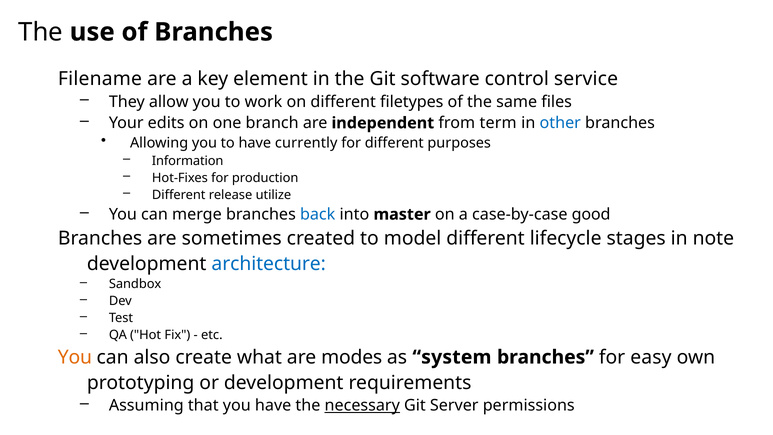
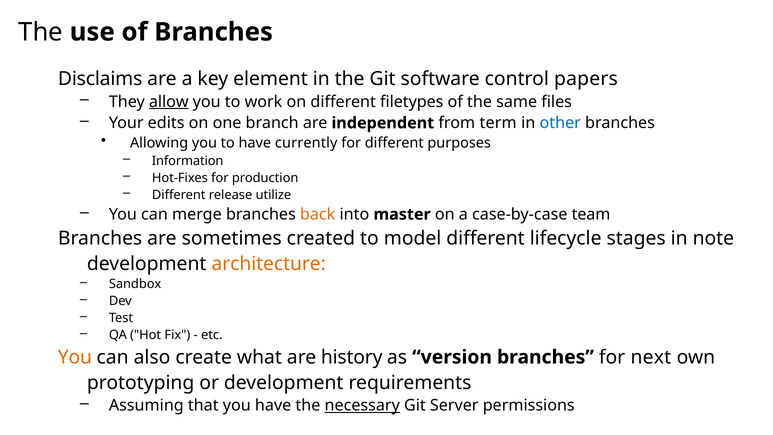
Filename: Filename -> Disclaims (100, 79)
service: service -> papers (586, 79)
allow underline: none -> present (169, 102)
back colour: blue -> orange (318, 214)
good: good -> team (591, 214)
architecture colour: blue -> orange (269, 264)
modes: modes -> history (352, 357)
system: system -> version (452, 357)
easy: easy -> next (651, 357)
